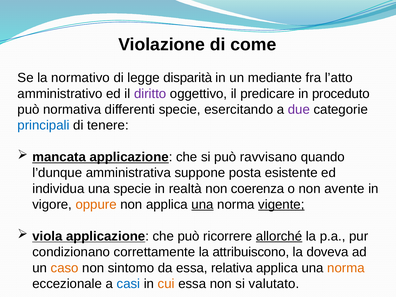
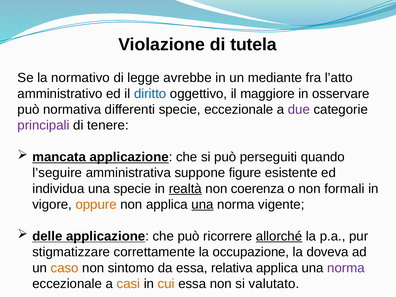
come: come -> tutela (253, 45)
disparità: disparità -> avrebbe (188, 78)
diritto colour: purple -> blue (150, 94)
predicare: predicare -> maggiore (268, 94)
proceduto: proceduto -> osservare (341, 94)
specie esercitando: esercitando -> eccezionale (239, 110)
principali colour: blue -> purple (44, 125)
ravvisano: ravvisano -> perseguiti (269, 157)
l’dunque: l’dunque -> l’seguire (57, 173)
posta: posta -> figure (245, 173)
realtà underline: none -> present (185, 189)
avente: avente -> formali (344, 189)
vigente underline: present -> none (281, 205)
viola: viola -> delle (47, 236)
condizionano: condizionano -> stigmatizzare (71, 252)
attribuiscono: attribuiscono -> occupazione (251, 252)
norma colour: orange -> purple (346, 268)
casi colour: blue -> orange (128, 284)
